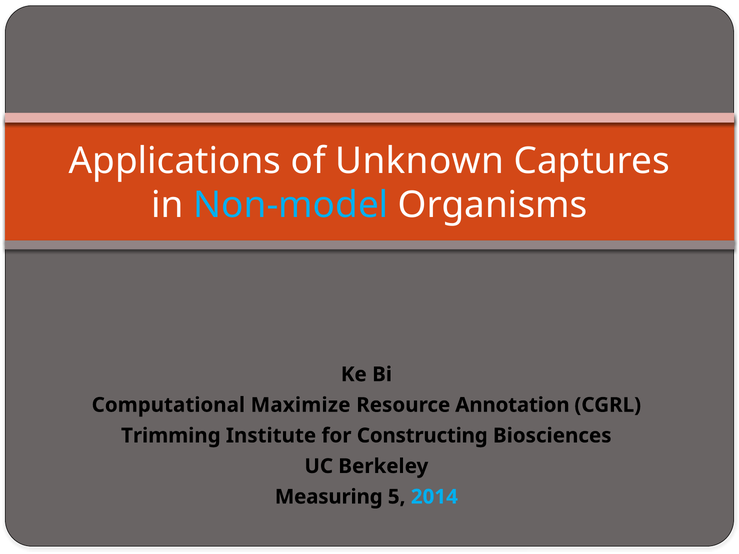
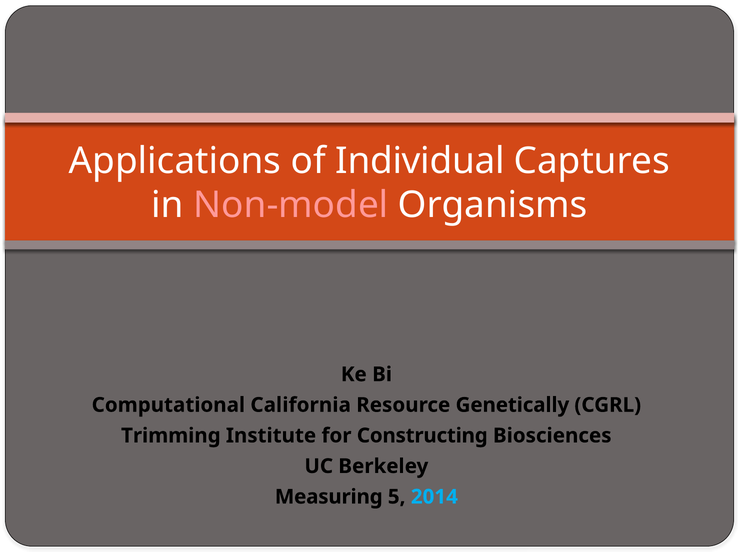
Unknown: Unknown -> Individual (420, 161)
Non-model colour: light blue -> pink (291, 205)
Maximize: Maximize -> California (301, 405)
Annotation: Annotation -> Genetically (512, 405)
